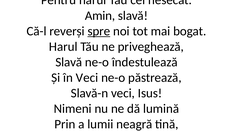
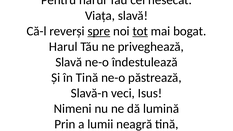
Amin: Amin -> Viața (100, 16)
tot underline: none -> present (140, 31)
în Veci: Veci -> Tină (87, 78)
